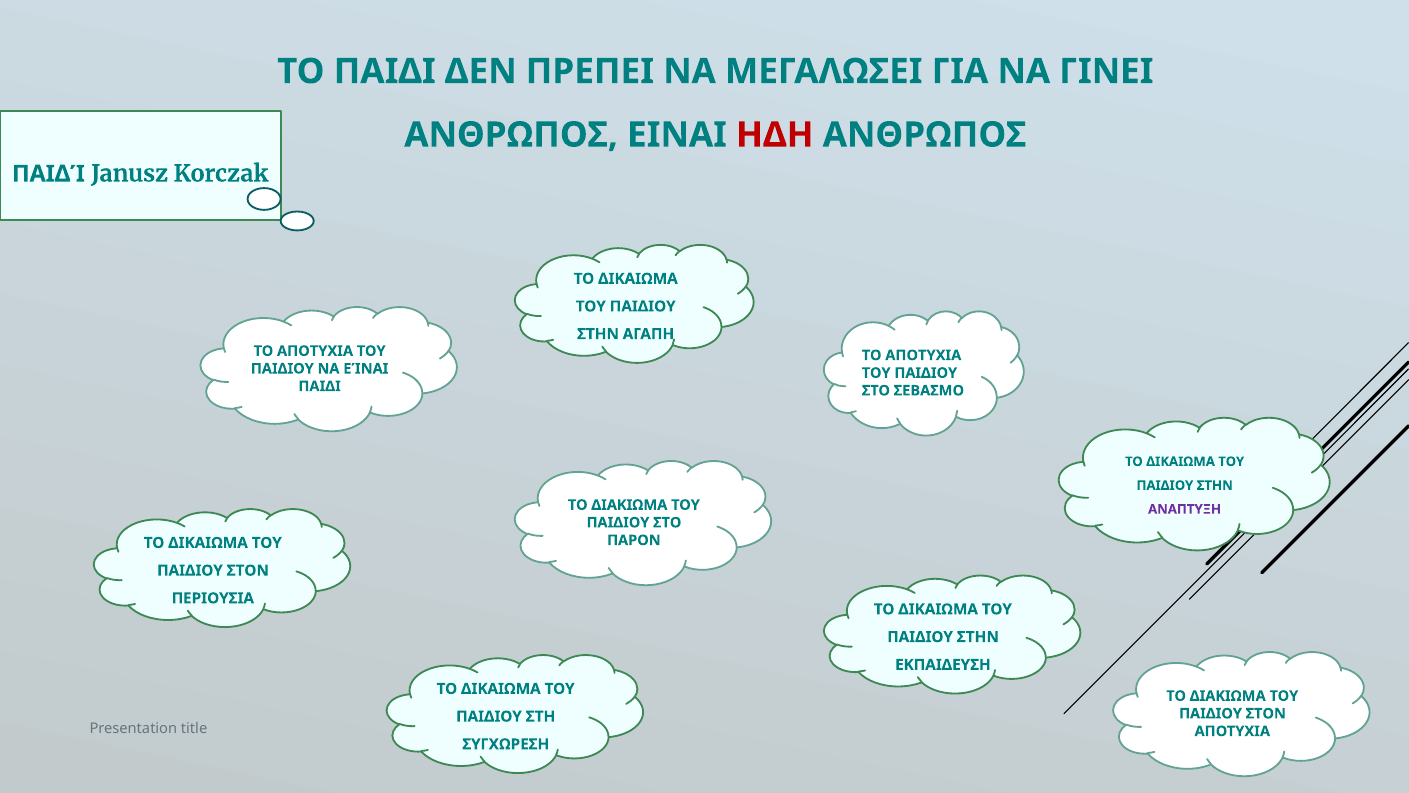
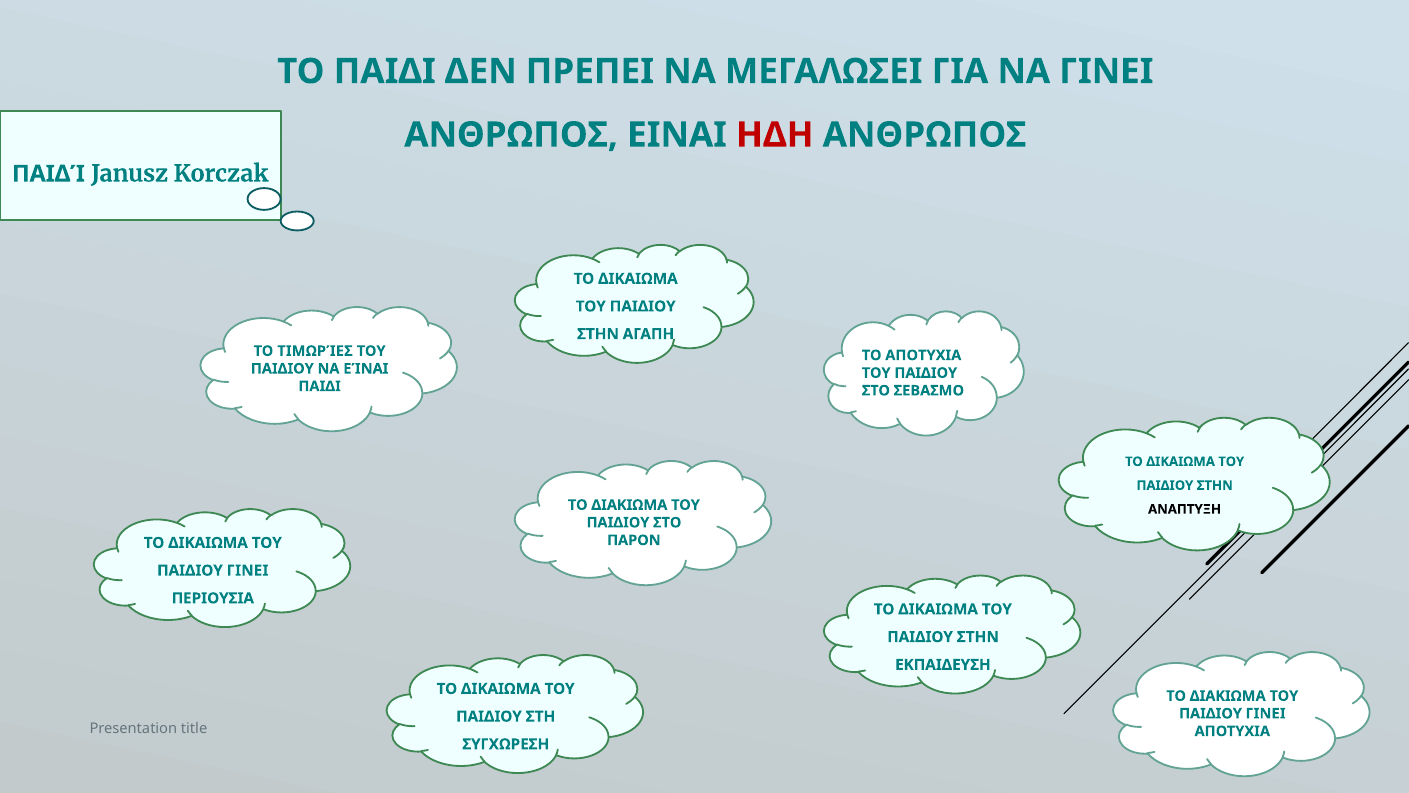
ΑΠΟΤΥΧΙΑ: ΑΠΟΤΥΧΙΑ -> ΤΙΜΩΡΊΕΣ (315, 351)
ΑΝΑΠΤΥΞΗ colour: purple -> black (1185, 509)
ΣΤΟΝ: ΣΤΟΝ -> ΓΙΝΕΙ (248, 570)
ΣΤΟΝ: ΣΤΟΝ -> ΓΙΝΕΙ (1266, 713)
